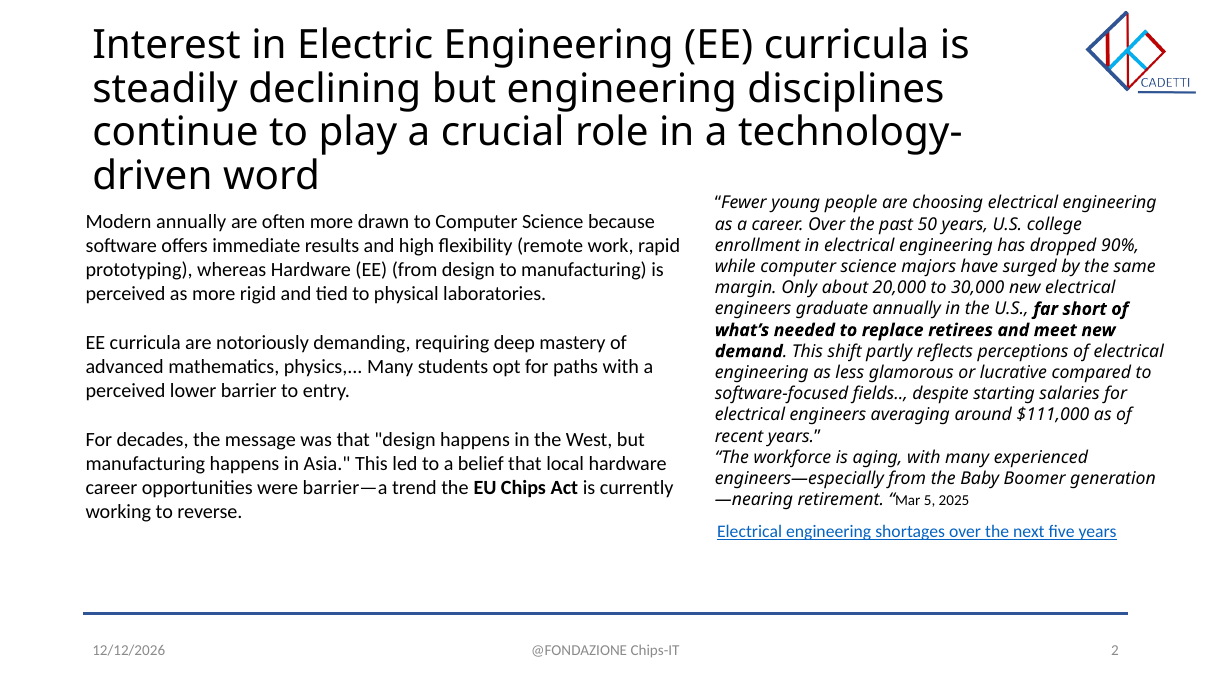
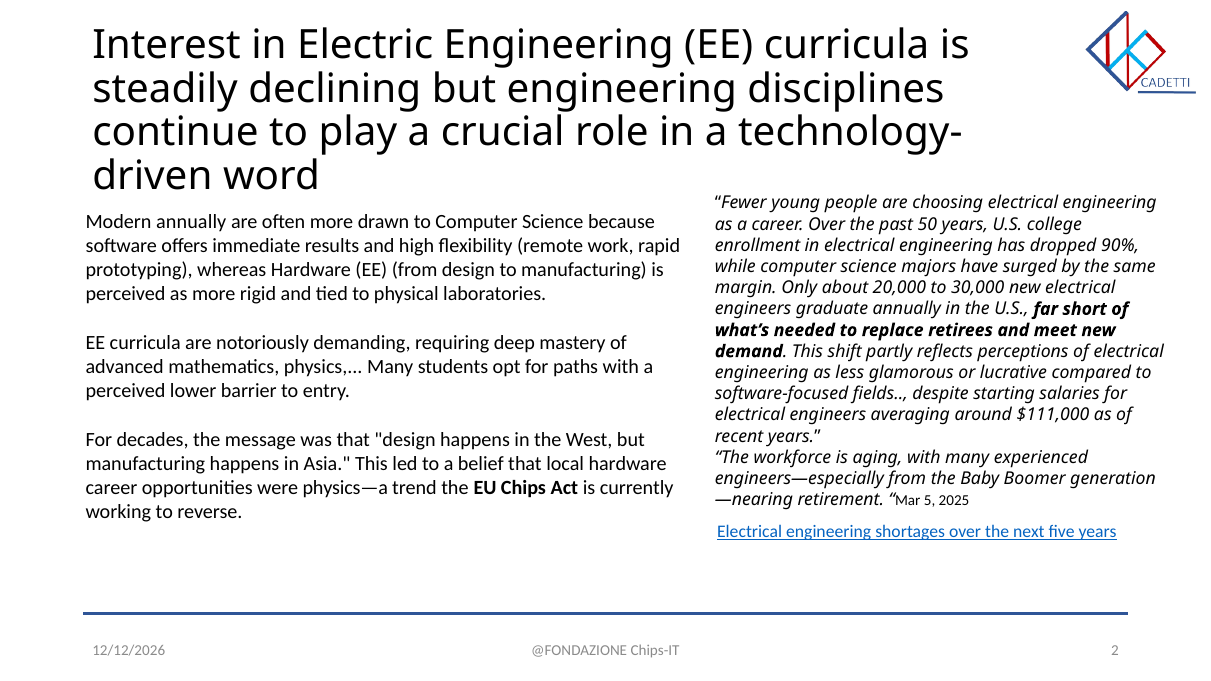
barrier—a: barrier—a -> physics—a (345, 488)
